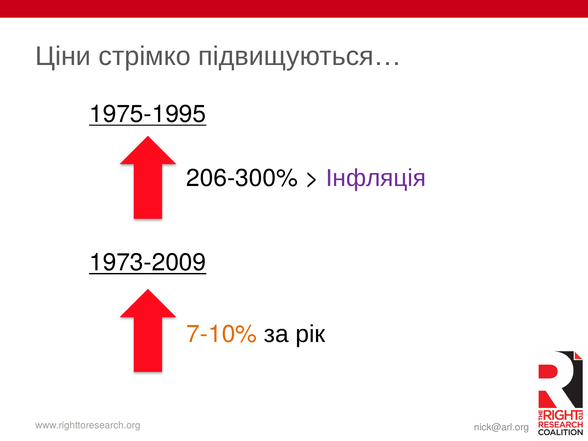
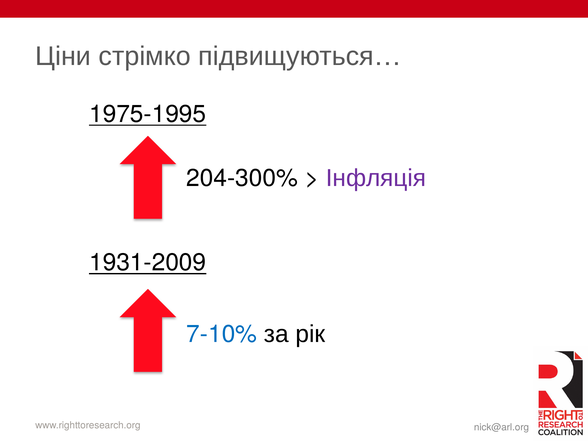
206-300%: 206-300% -> 204-300% (242, 178)
1973-2009: 1973-2009 -> 1931-2009 (148, 263)
7-10% colour: orange -> blue (222, 334)
